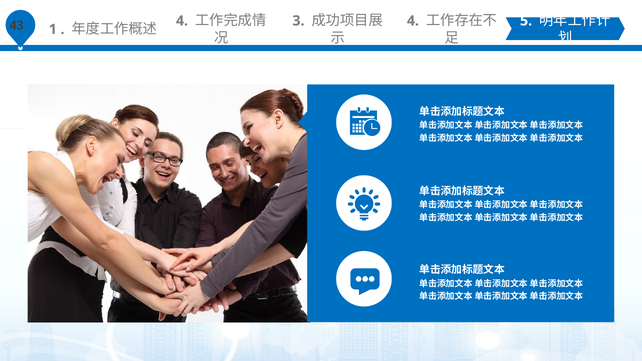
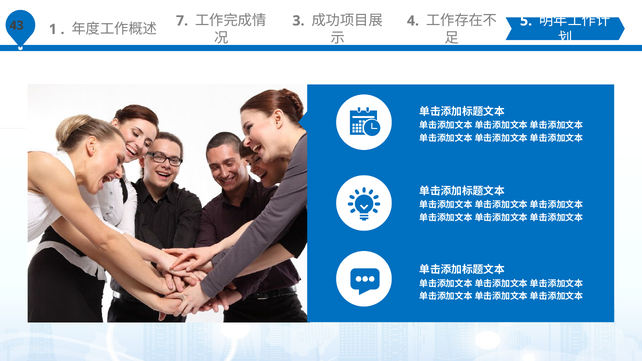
4: 4 -> 7 (182, 21)
